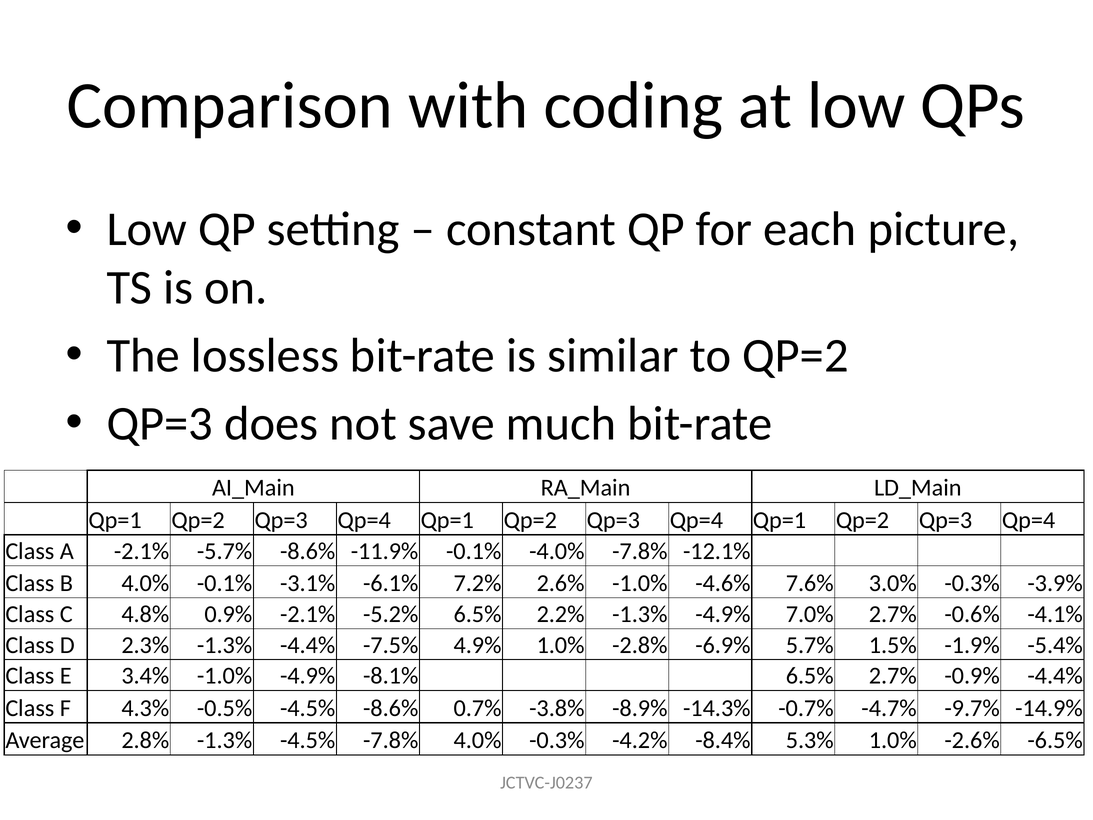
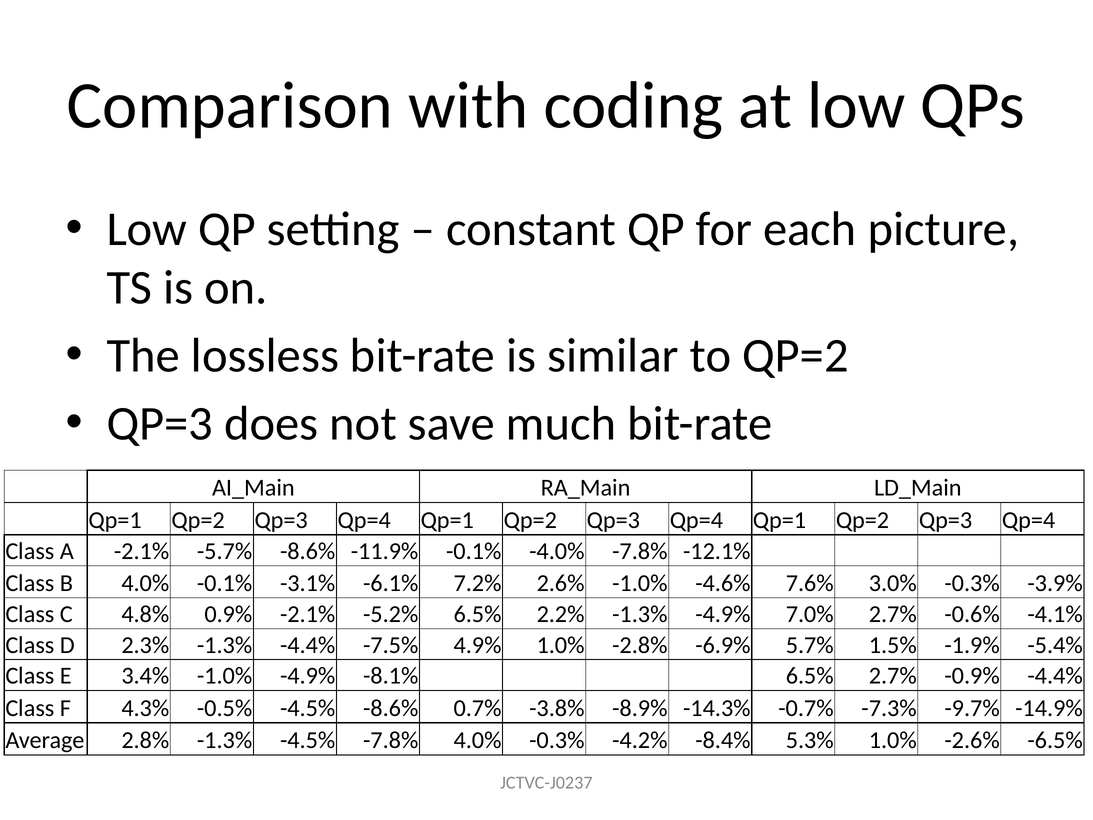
-4.7%: -4.7% -> -7.3% (889, 708)
